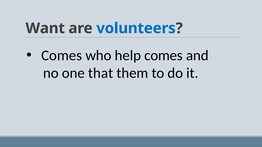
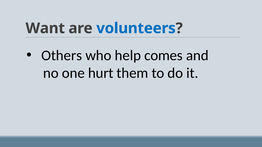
Comes: Comes -> Others (62, 56)
that: that -> hurt (101, 73)
